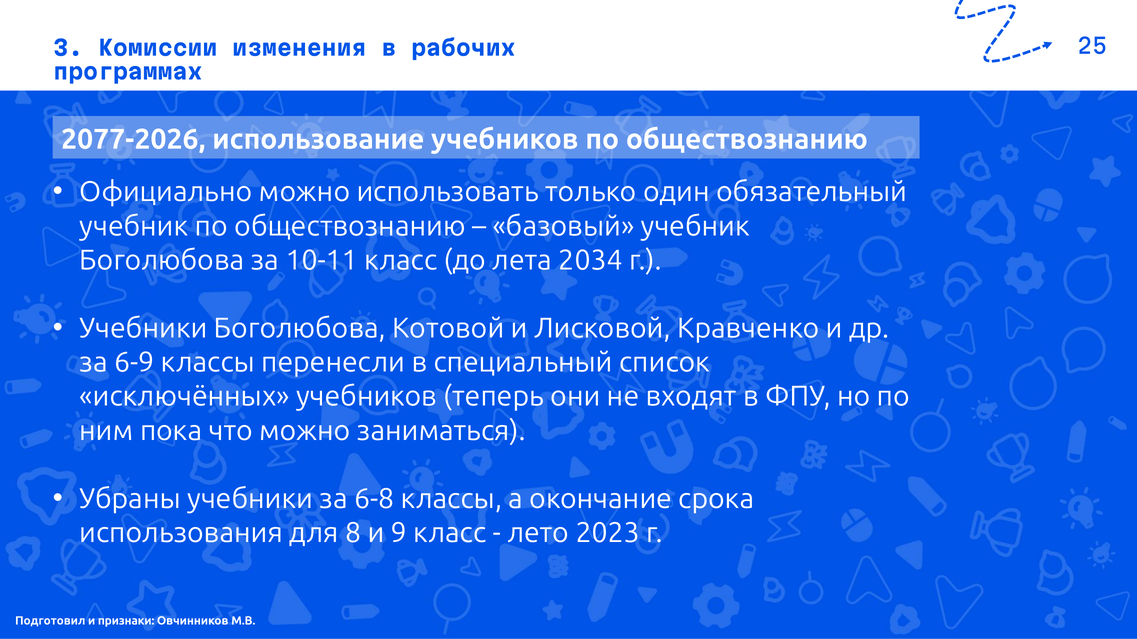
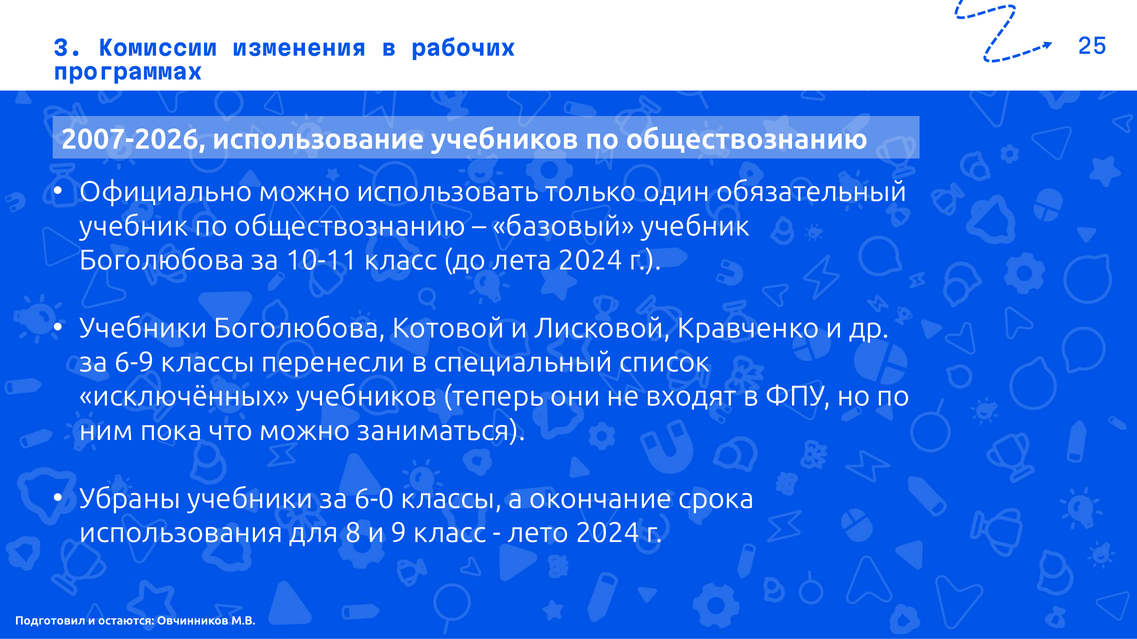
2077-2026: 2077-2026 -> 2007-2026 (133, 139)
лета 2034: 2034 -> 2024 (591, 260)
6-8: 6-8 -> 6-0 (374, 499)
лето 2023: 2023 -> 2024 (608, 533)
признаки: признаки -> остаются (126, 621)
